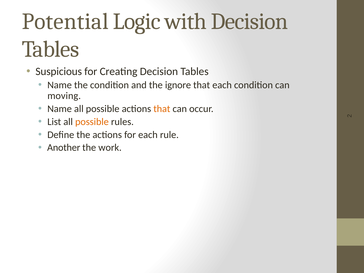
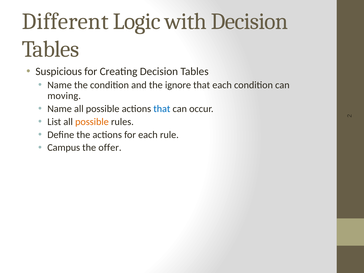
Potential: Potential -> Different (65, 21)
that colour: orange -> blue (162, 109)
Another: Another -> Campus (64, 148)
work: work -> offer (110, 148)
